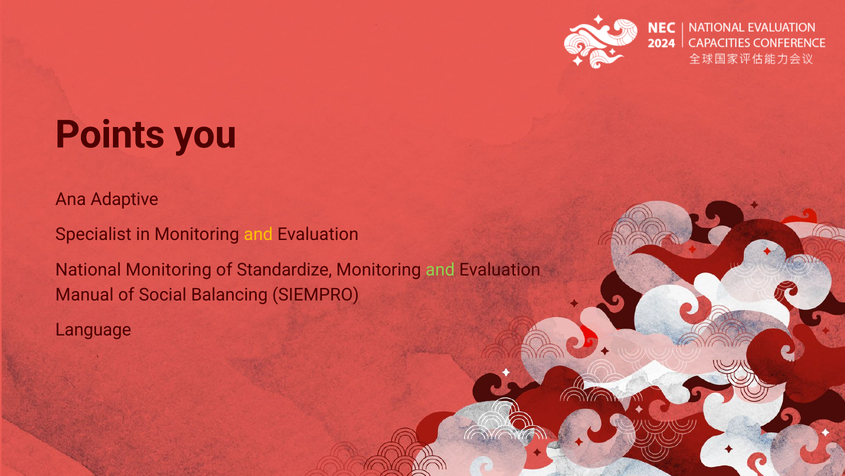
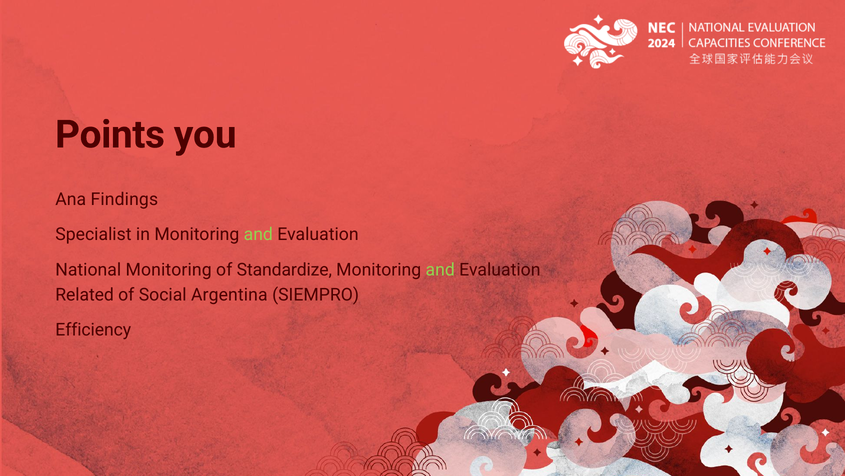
Adaptive: Adaptive -> Findings (124, 199)
and colour: yellow -> light green (258, 234)
Manual: Manual -> Related (85, 294)
Balancing: Balancing -> Argentina (229, 294)
Language: Language -> Efficiency (93, 330)
